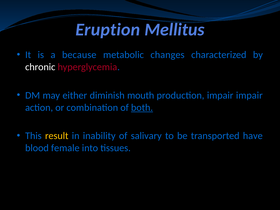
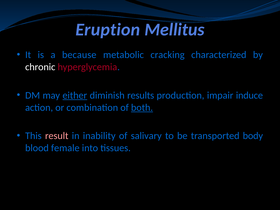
changes: changes -> cracking (168, 55)
either underline: none -> present (75, 95)
mouth: mouth -> results (141, 95)
impair impair: impair -> induce (249, 95)
result colour: yellow -> pink (57, 136)
have: have -> body (253, 136)
